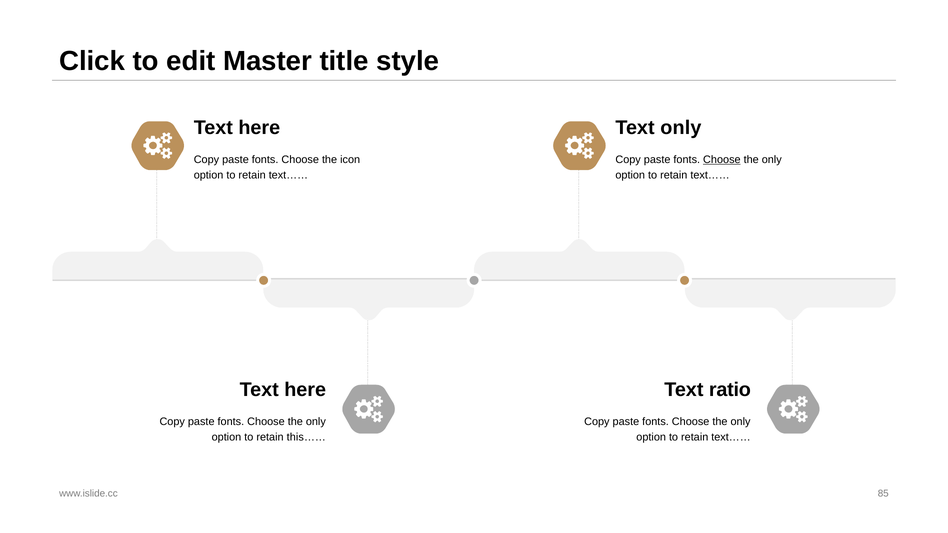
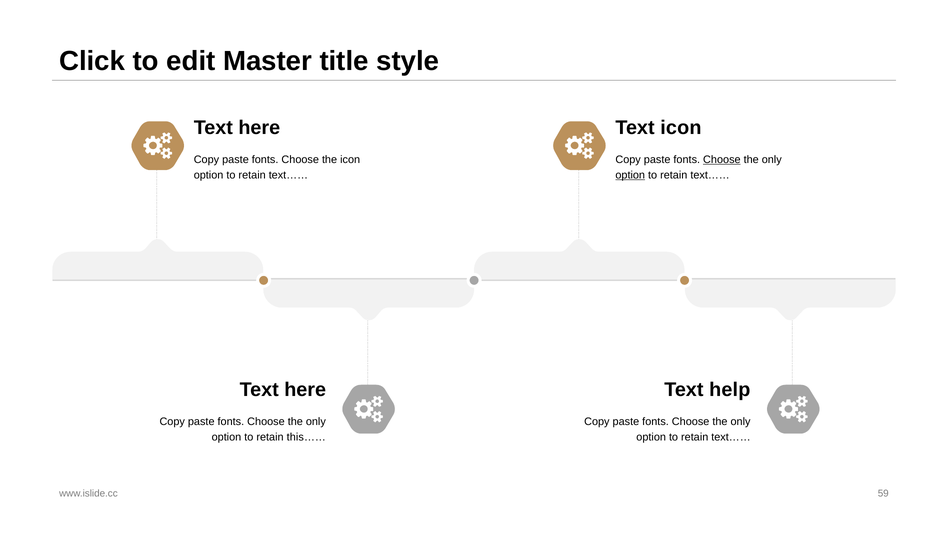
Text only: only -> icon (681, 128)
option underline: none -> present (630, 175)
ratio: ratio -> help (730, 390)
85: 85 -> 59 (883, 494)
